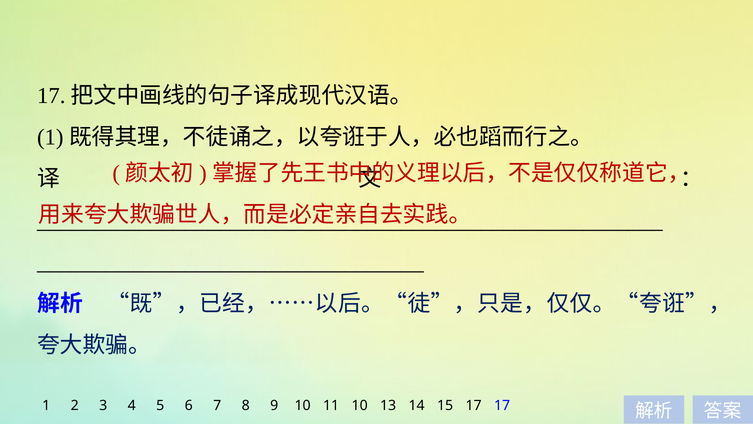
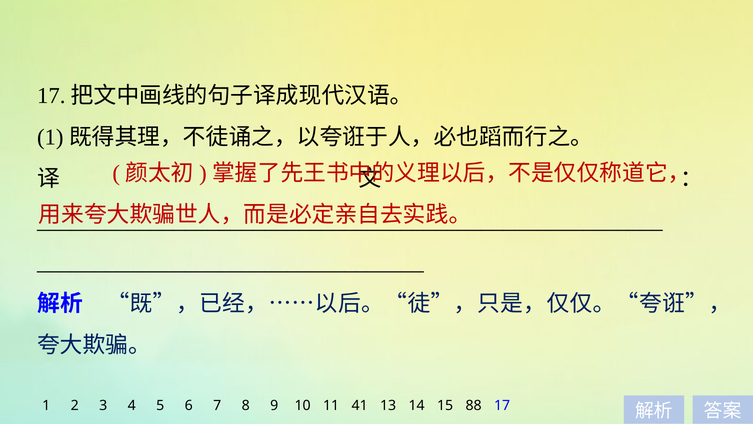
10 10: 10 -> 41 (360, 405)
15 17: 17 -> 88 (474, 405)
